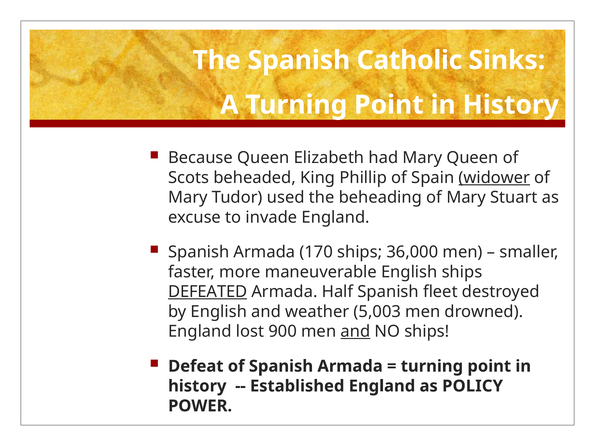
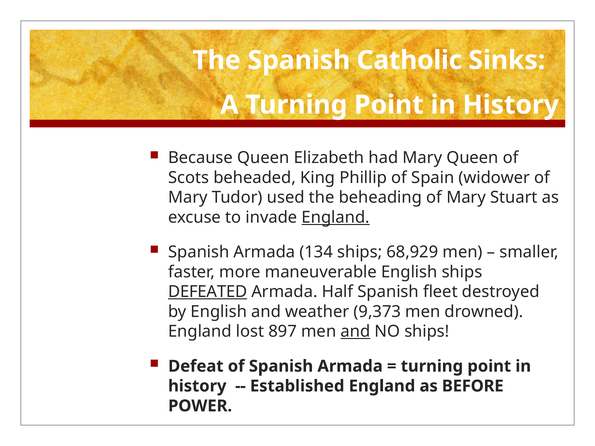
widower underline: present -> none (494, 178)
England underline: none -> present (336, 217)
170: 170 -> 134 (316, 252)
36,000: 36,000 -> 68,929 (412, 252)
5,003: 5,003 -> 9,373 (377, 312)
900: 900 -> 897 (283, 332)
POLICY: POLICY -> BEFORE (473, 386)
